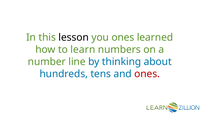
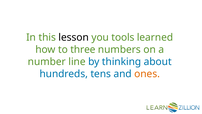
you ones: ones -> tools (123, 37)
learn: learn -> three (83, 49)
ones colour: red -> orange (147, 74)
